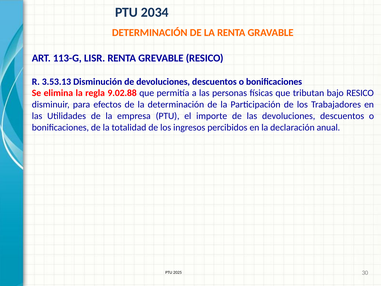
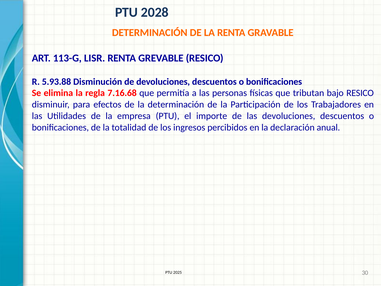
2034: 2034 -> 2028 (155, 12)
3.53.13: 3.53.13 -> 5.93.88 (56, 82)
9.02.88: 9.02.88 -> 7.16.68 (122, 93)
